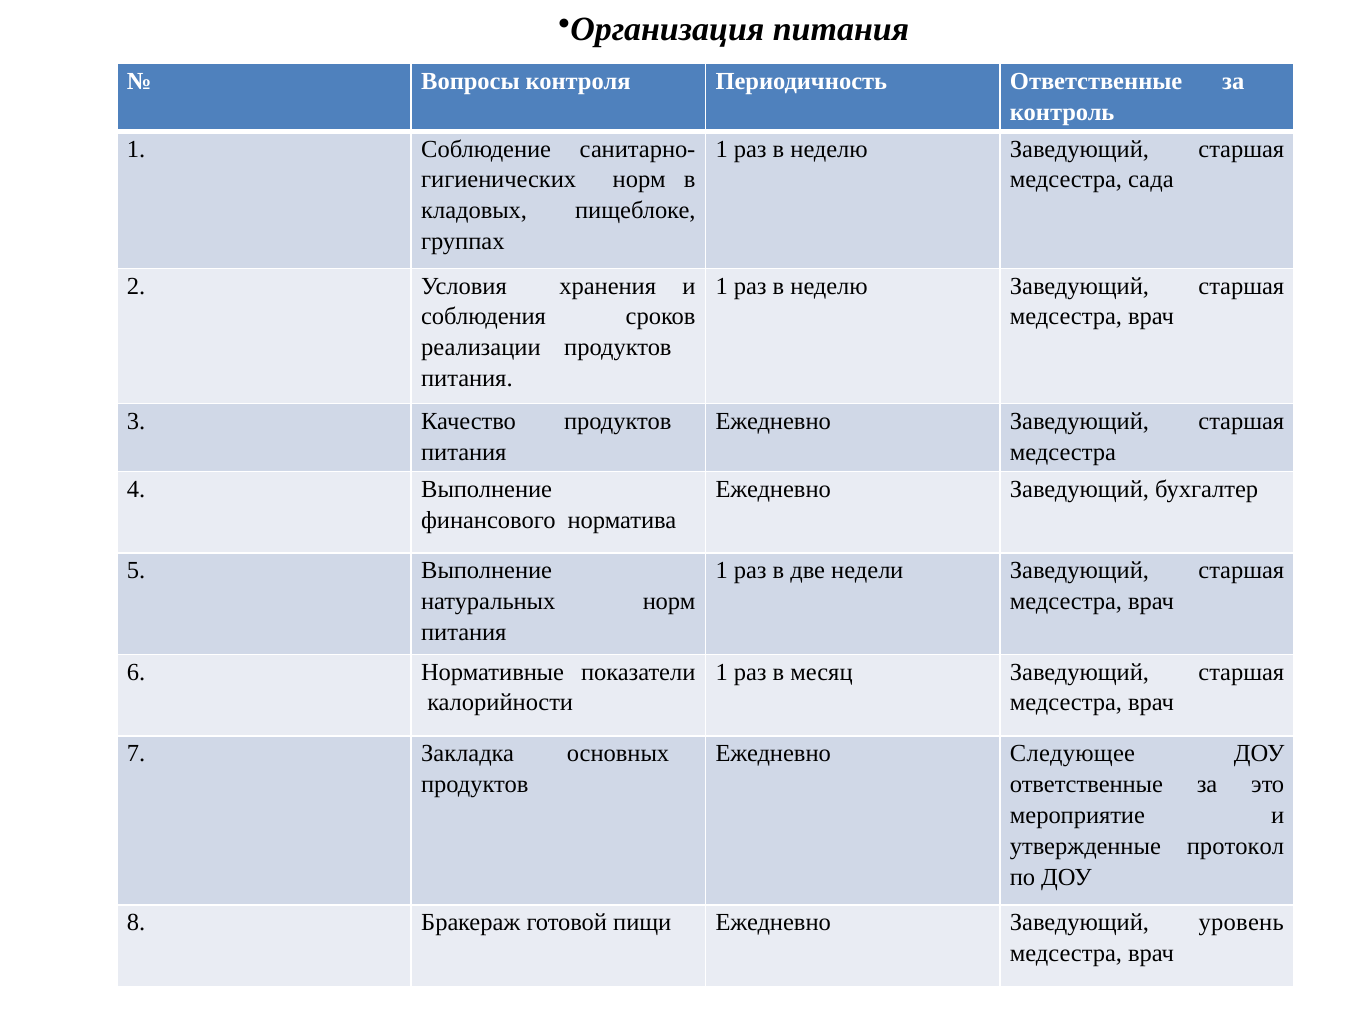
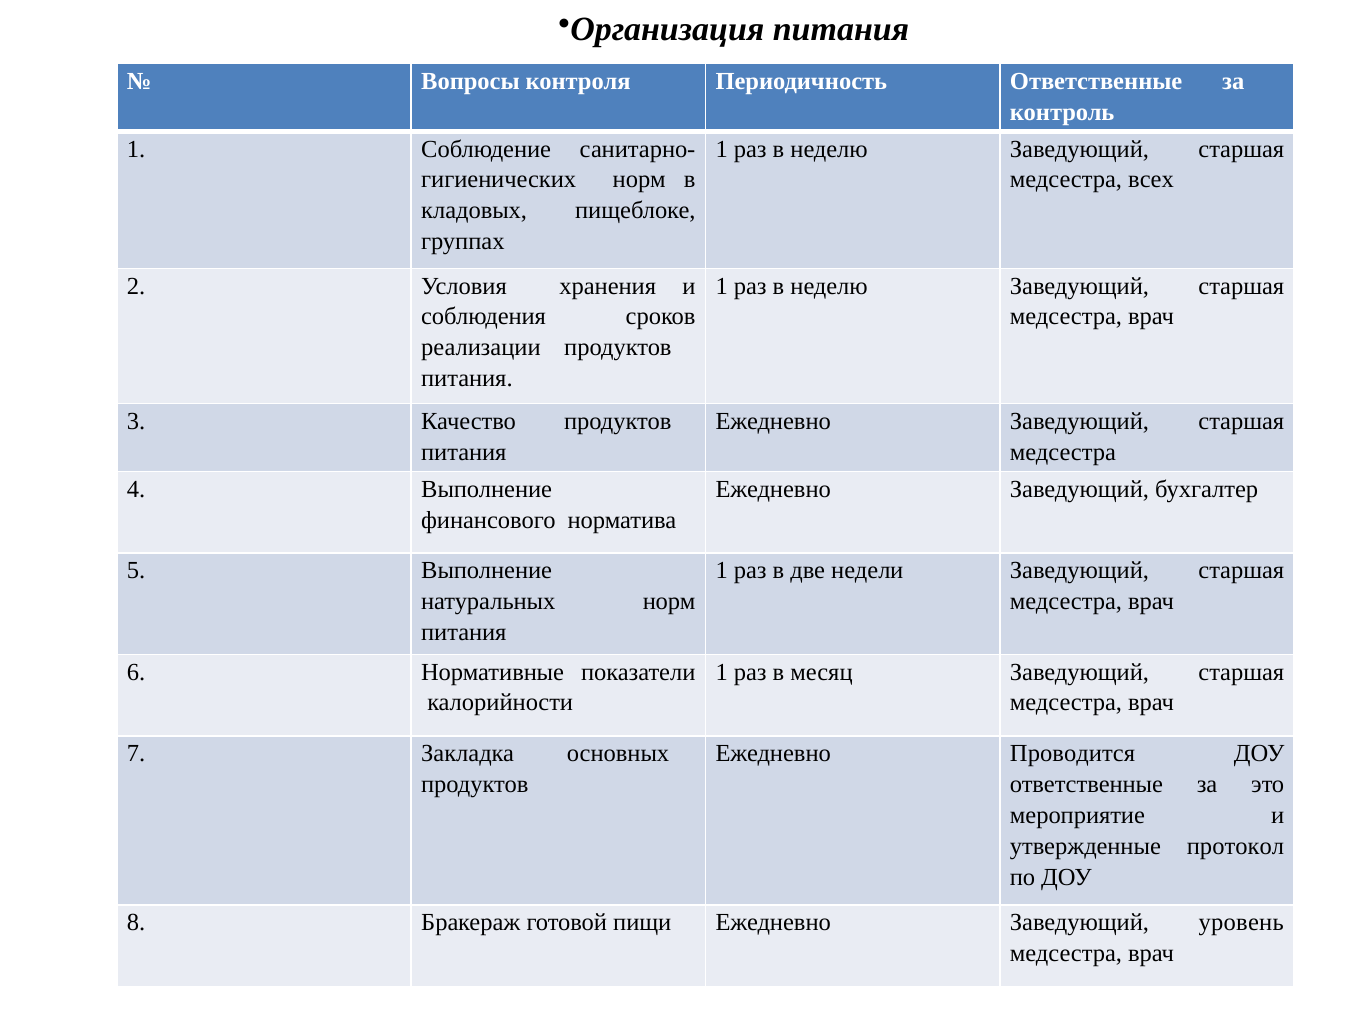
сада: сада -> всех (1151, 180)
Следующее: Следующее -> Проводится (1073, 754)
